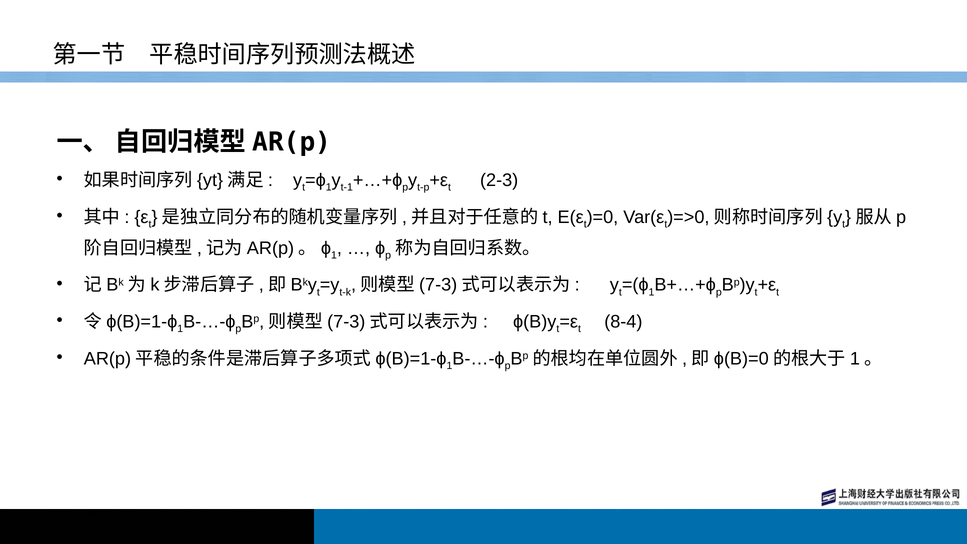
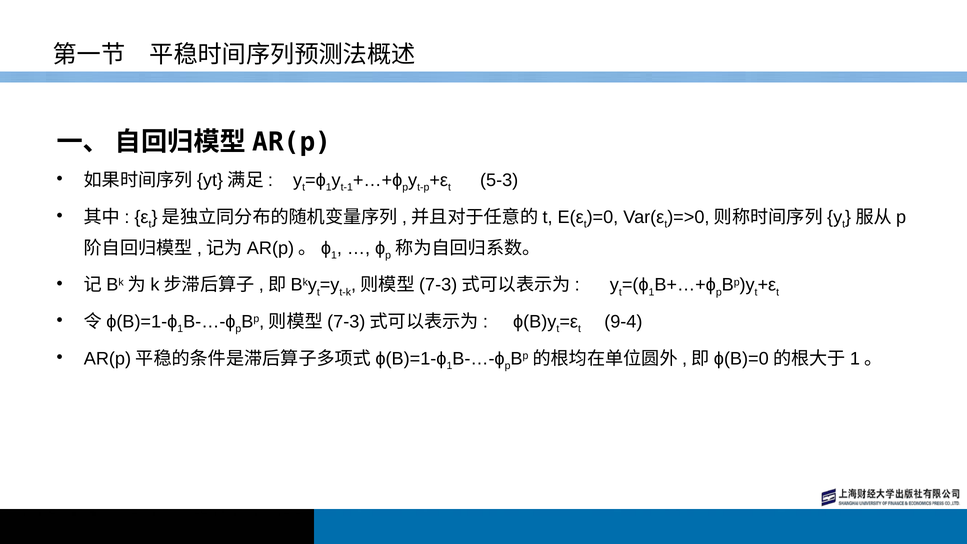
2-3: 2-3 -> 5-3 (499, 180)
8-4: 8-4 -> 9-4 (623, 322)
